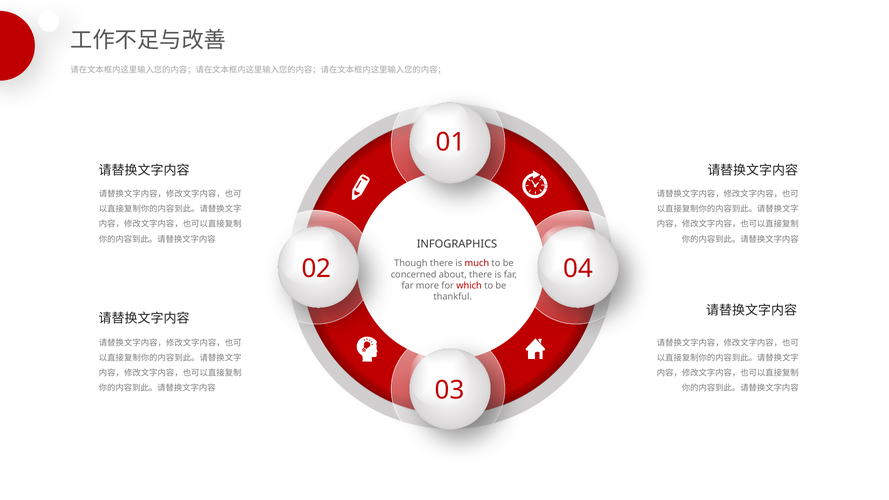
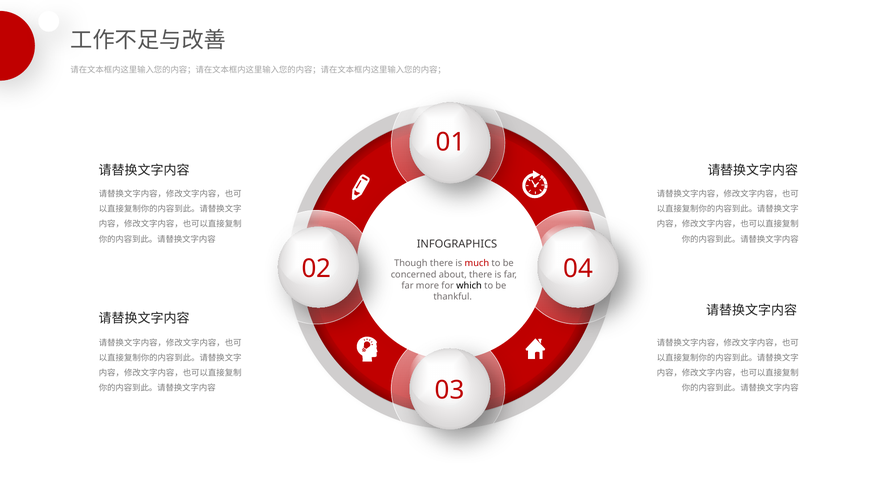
which colour: red -> black (469, 286)
